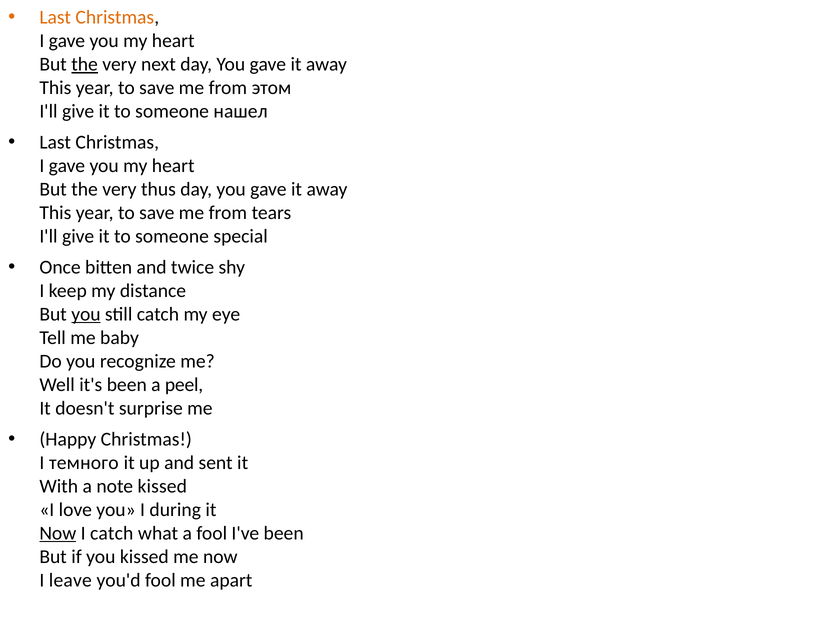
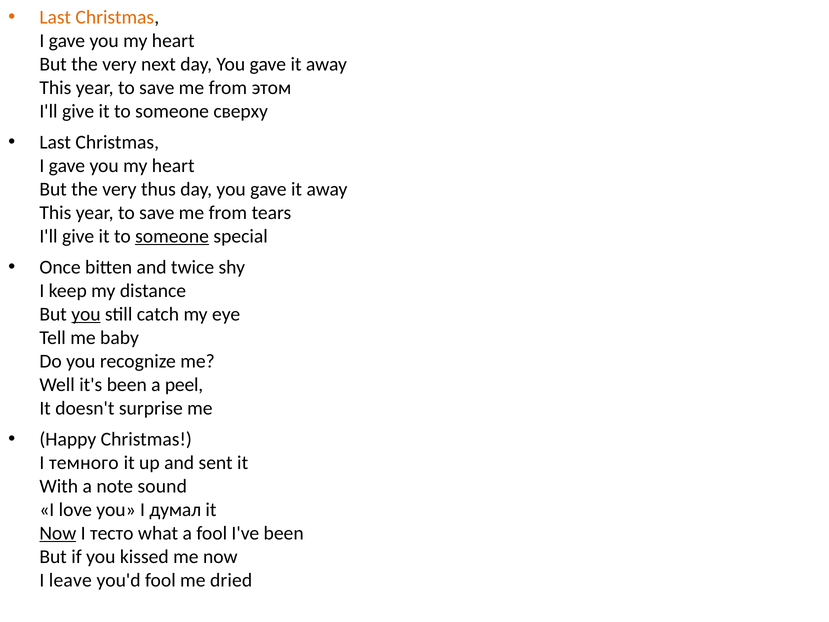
the underline: present -> none (85, 64)
нашел: нашел -> сверху (241, 111)
someone underline: none -> present (172, 236)
note kissed: kissed -> sound (162, 486)
during: during -> думал (175, 509)
I catch: catch -> тесто (112, 533)
apart: apart -> dried (231, 580)
